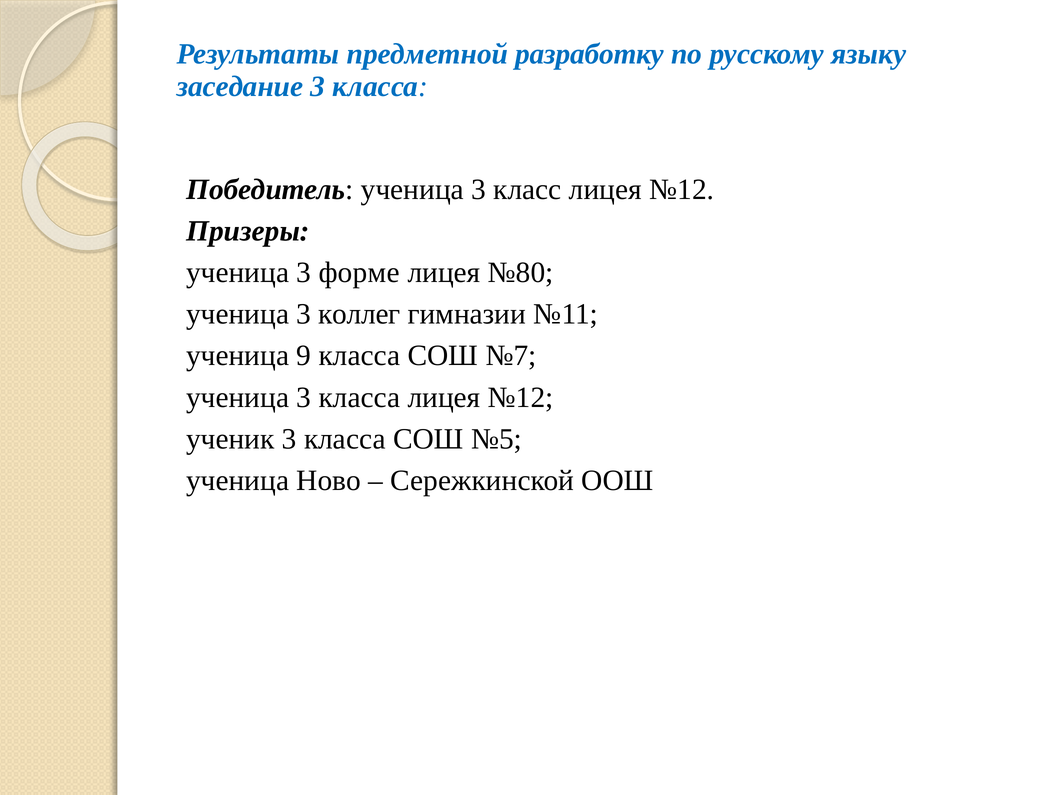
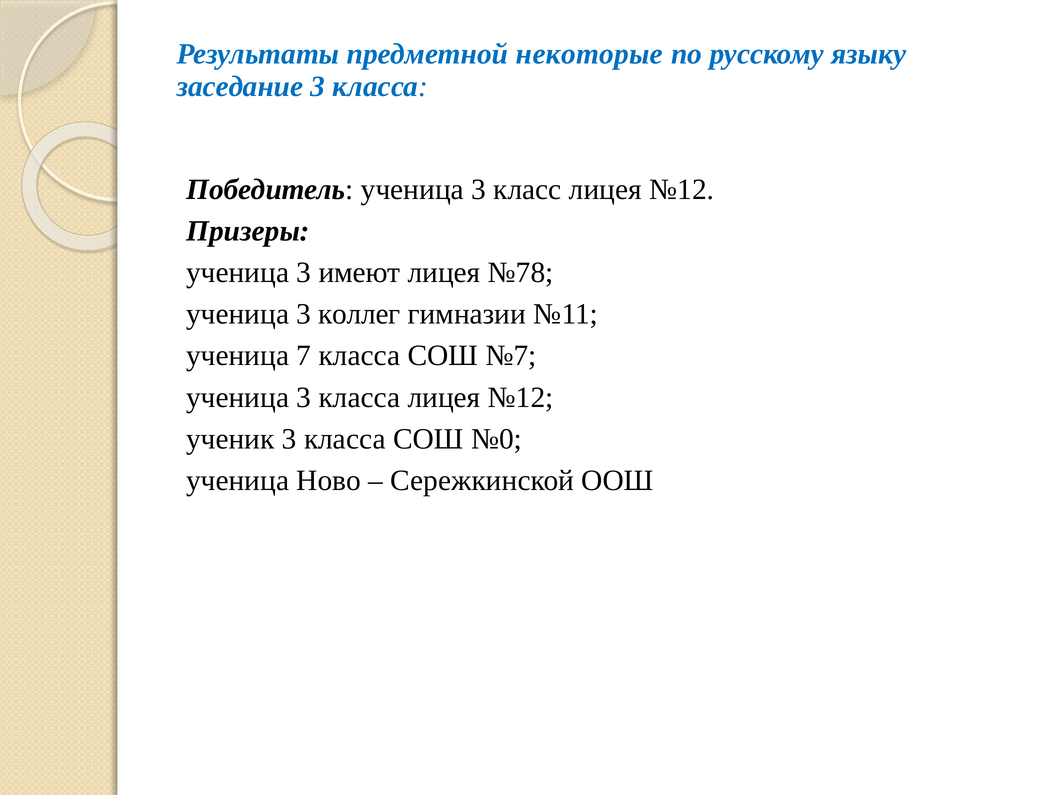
разработку: разработку -> некоторые (589, 54)
форме: форме -> имеют (359, 272)
№80: №80 -> №78 (521, 272)
9: 9 -> 7 (304, 355)
№5: №5 -> №0 (497, 438)
